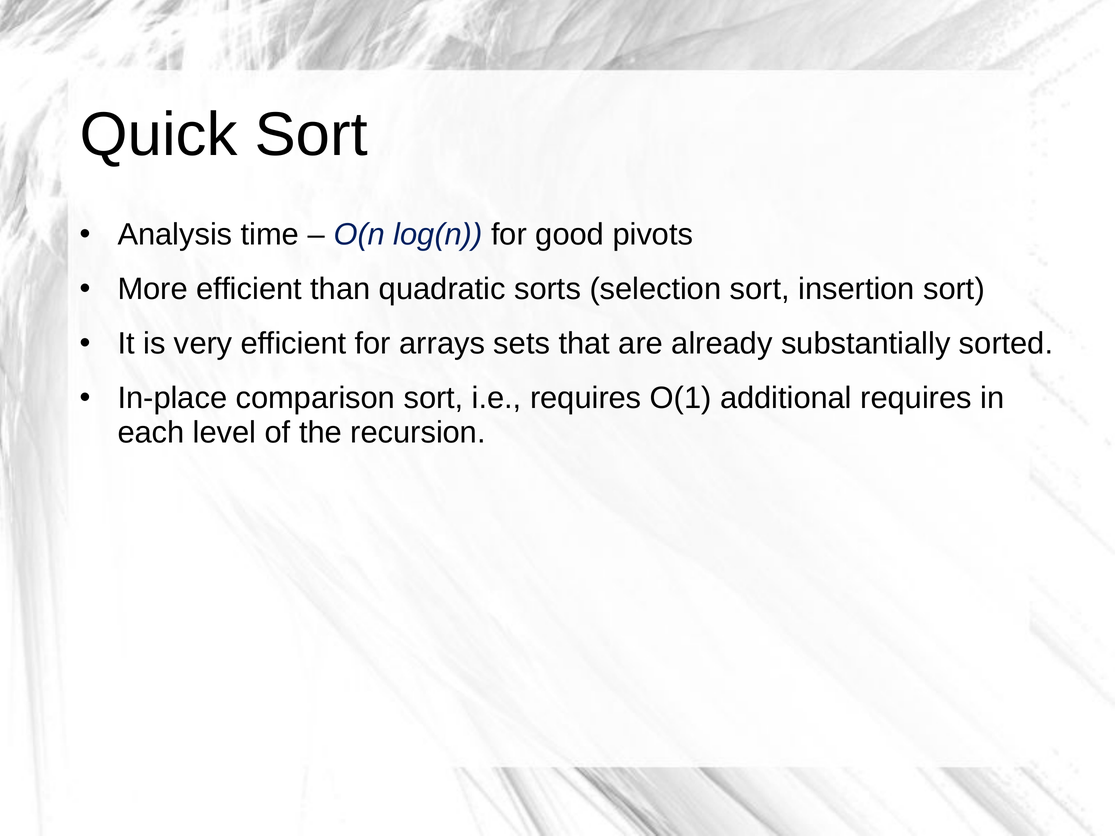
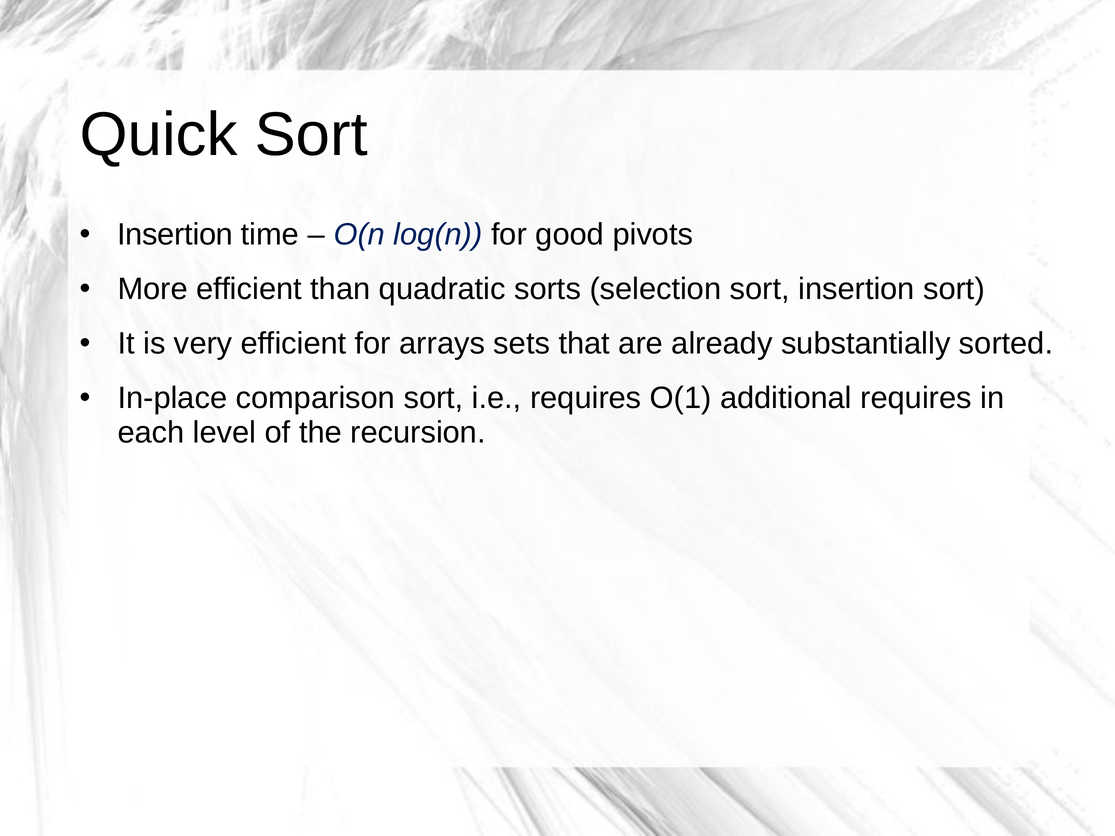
Analysis: Analysis -> Insertion (175, 235)
